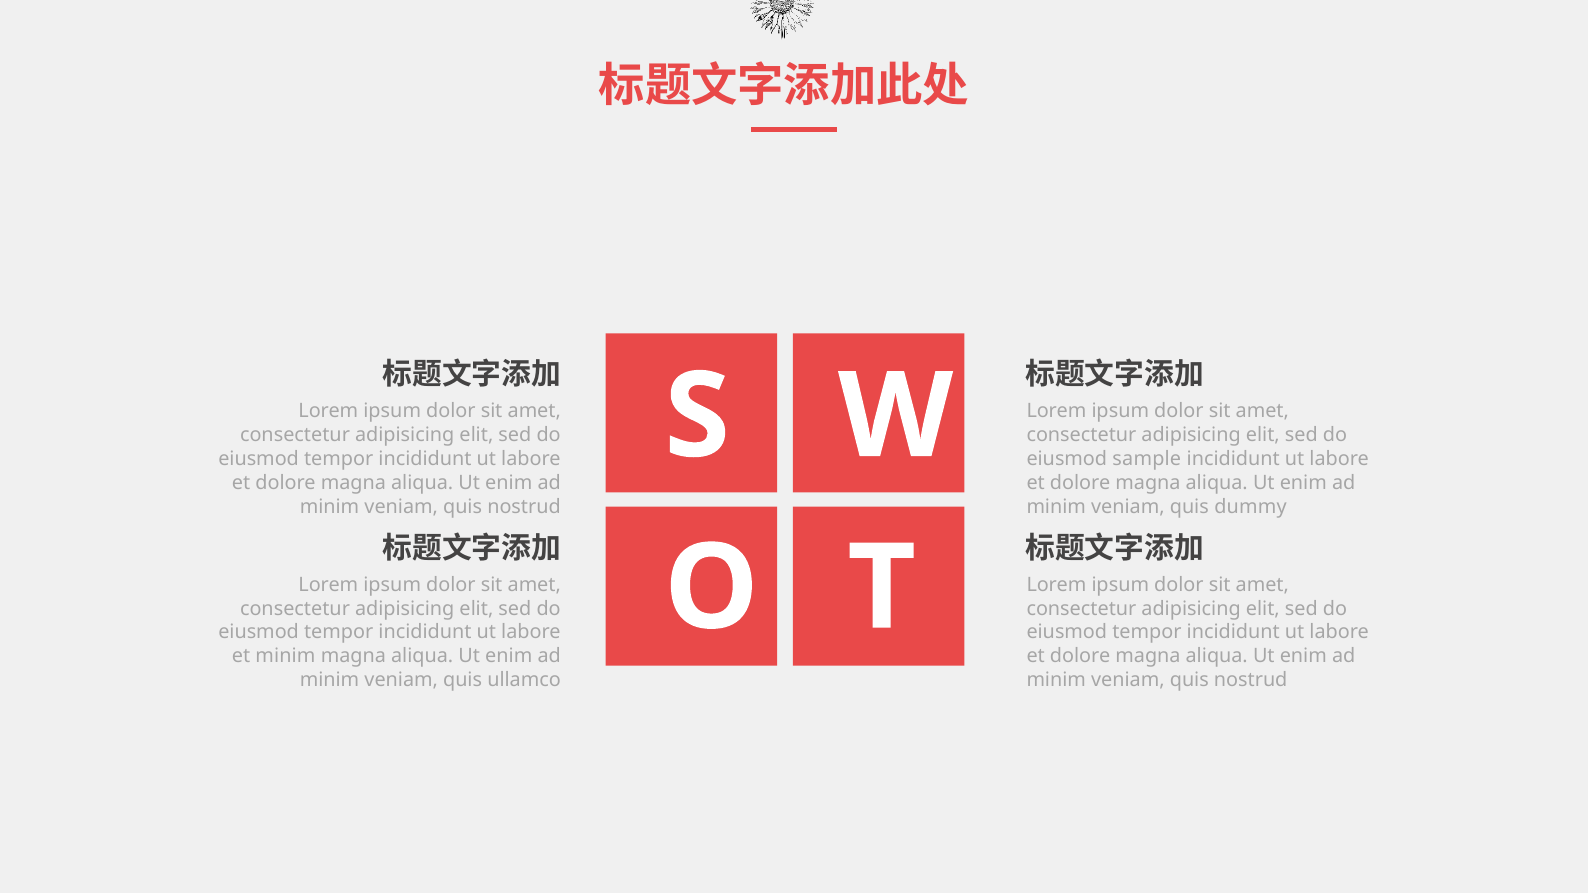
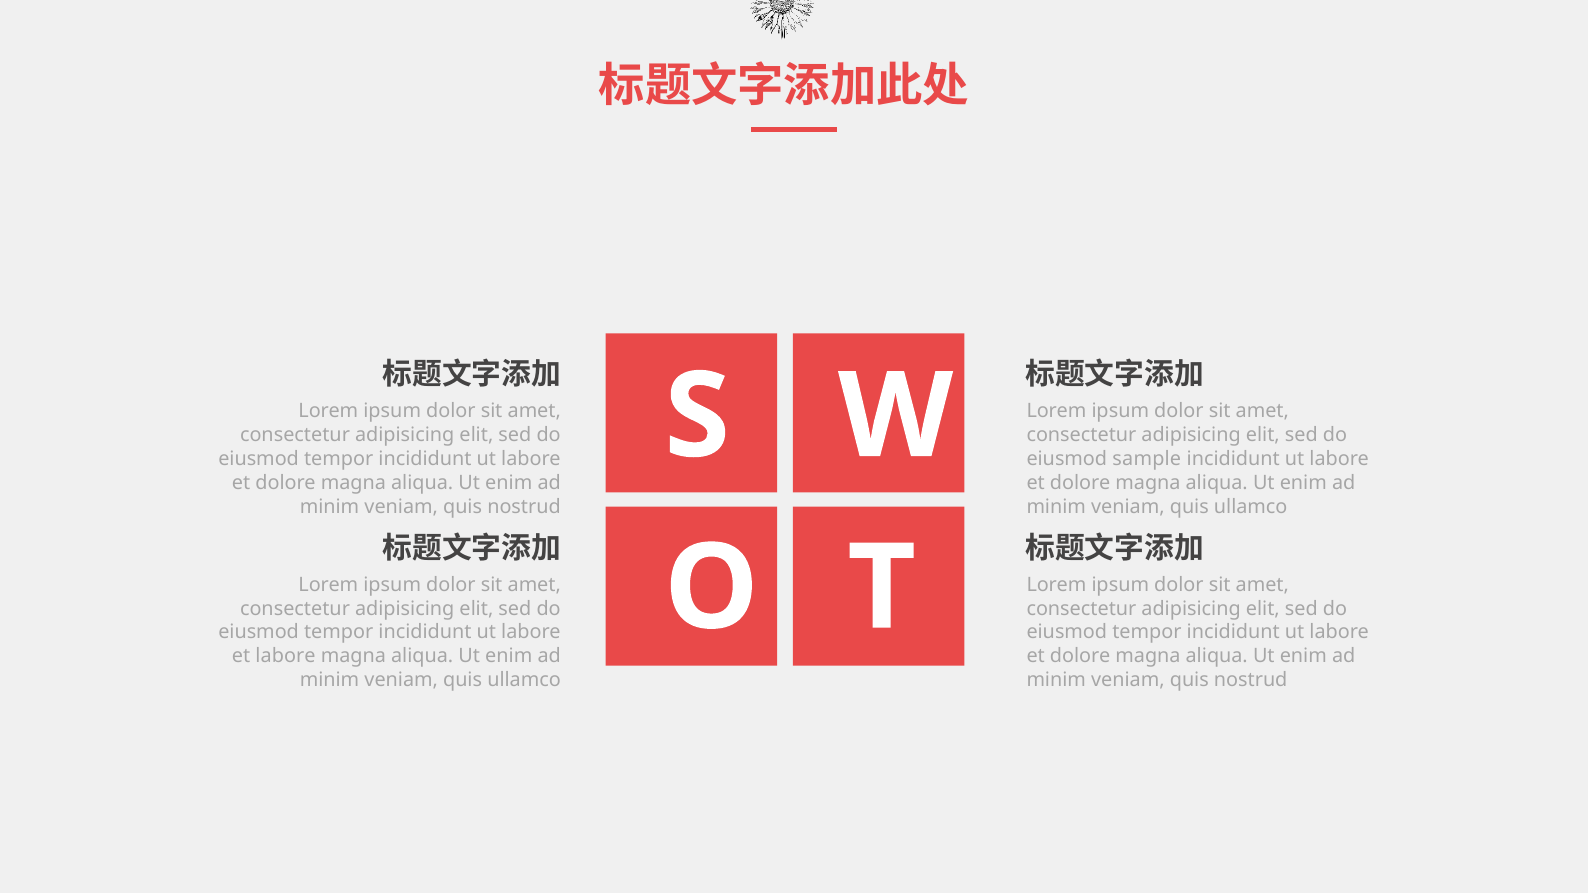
dummy: dummy -> ullamco (1251, 507)
et minim: minim -> labore (285, 656)
